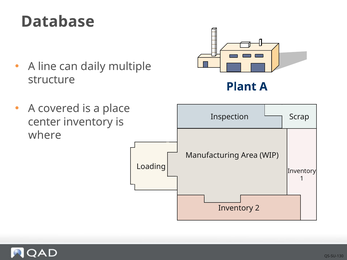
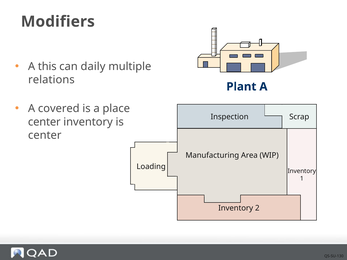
Database: Database -> Modifiers (58, 22)
line: line -> this (47, 67)
structure: structure -> relations (51, 80)
where: where -> center (45, 135)
